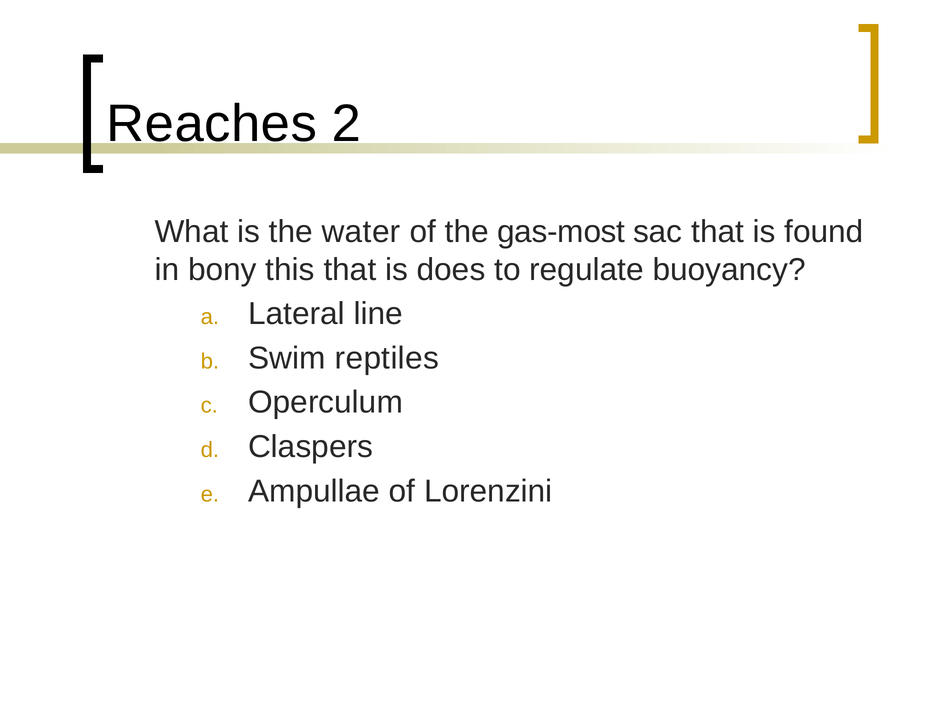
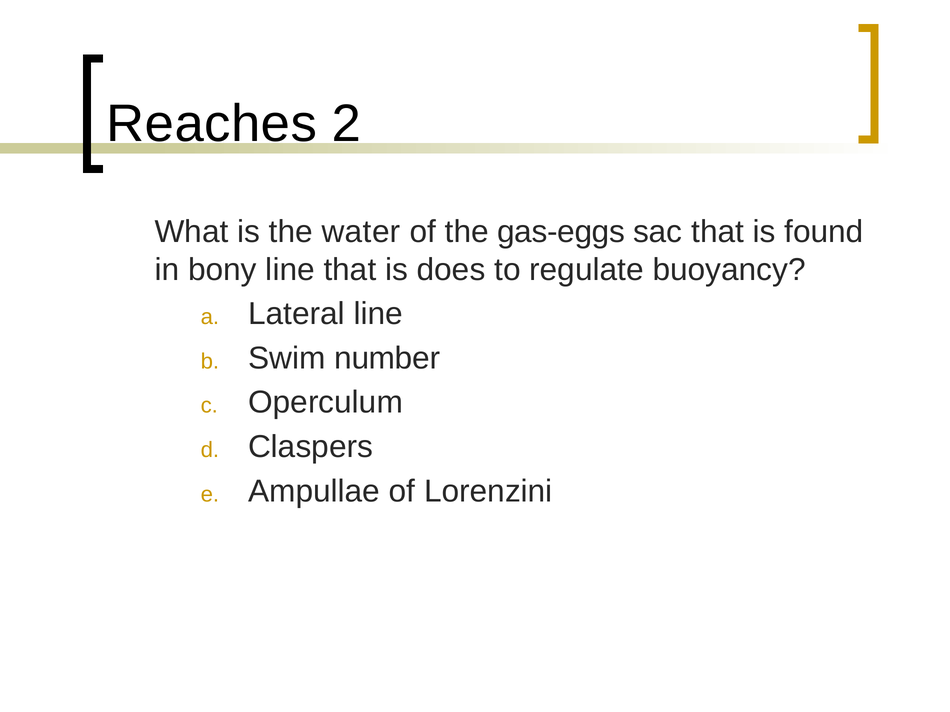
gas-most: gas-most -> gas-eggs (561, 232)
bony this: this -> line (290, 270)
reptiles: reptiles -> number (387, 358)
